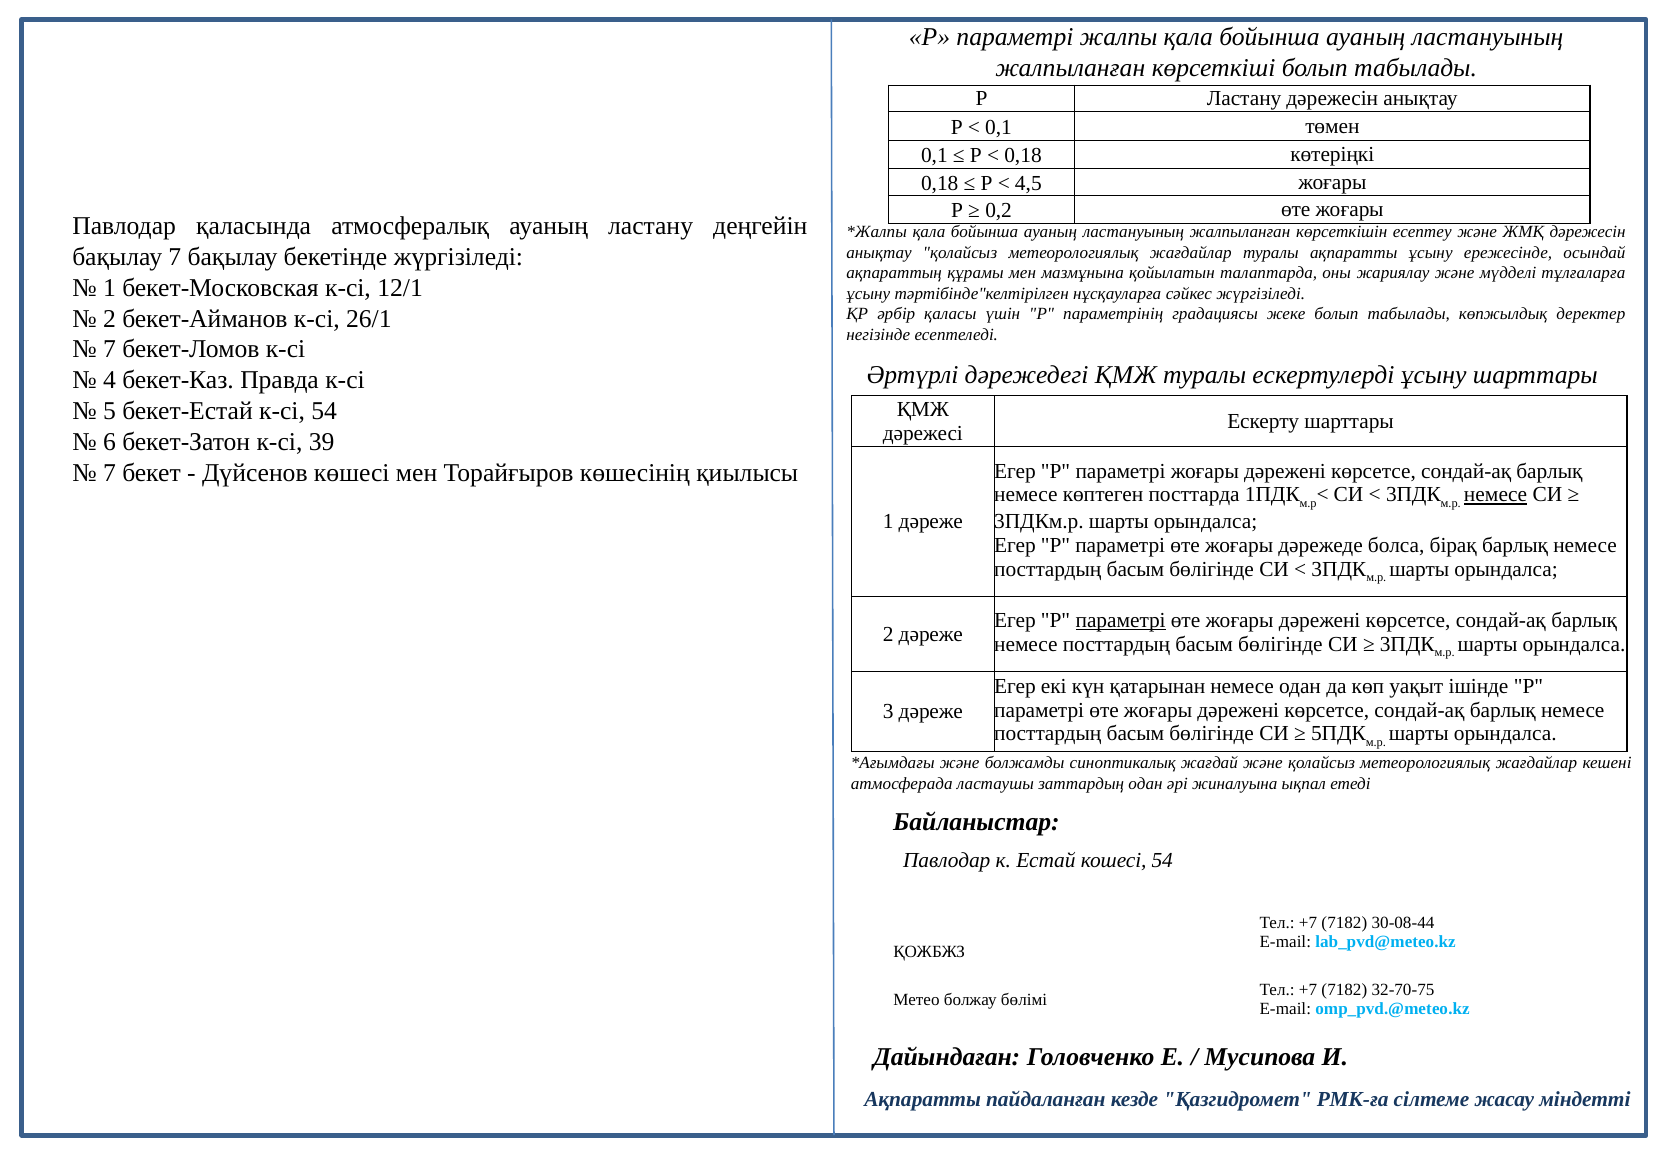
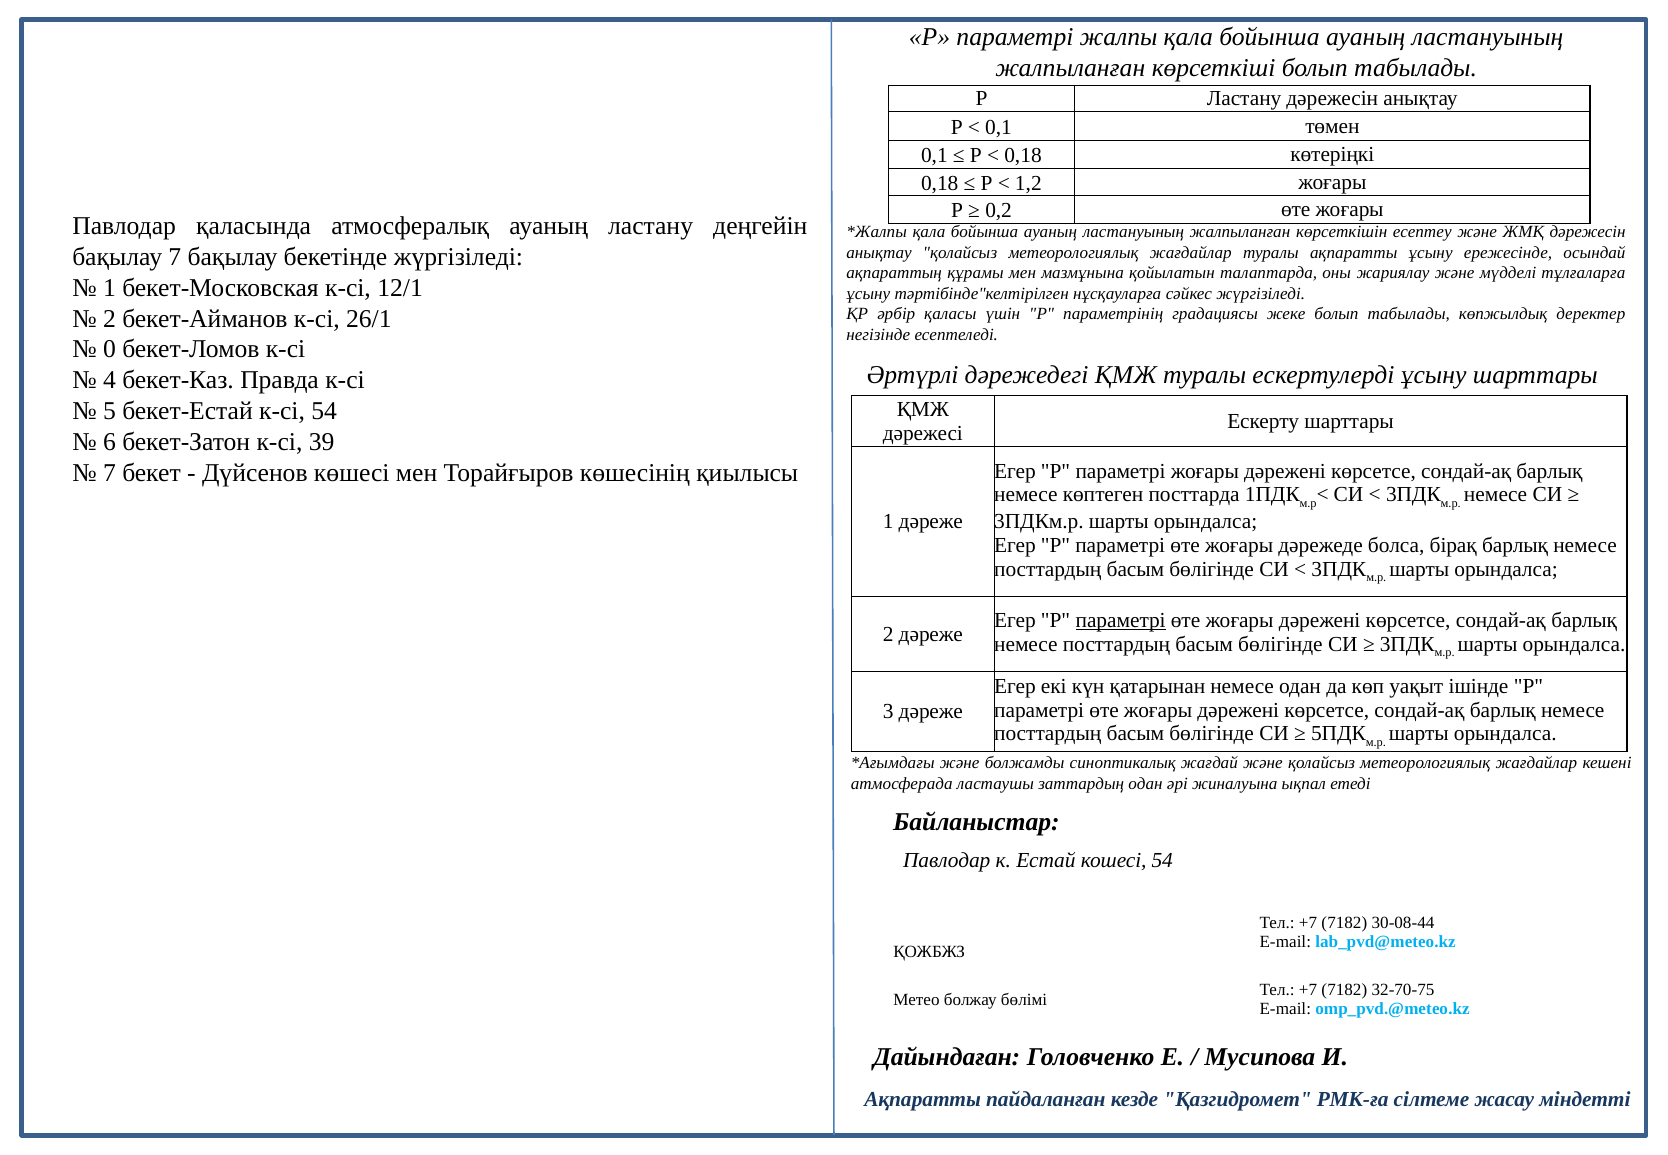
4,5: 4,5 -> 1,2 (1028, 183)
7: 7 -> 0 (110, 349)
немесе underline: present -> none (1495, 495)
